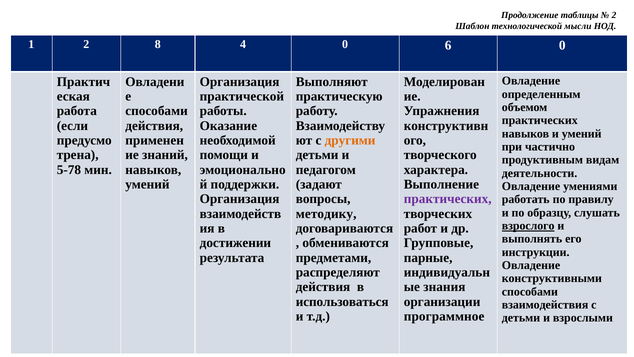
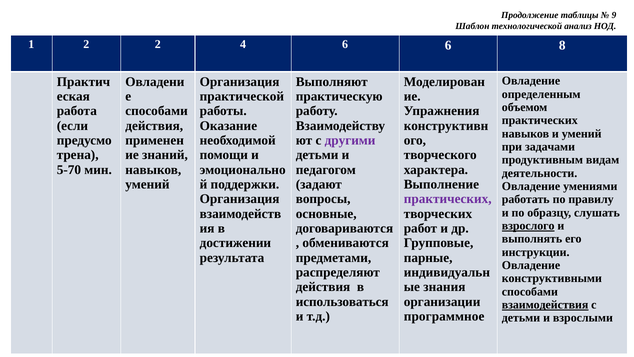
2: 2 -> 9 (614, 15)
мысли: мысли -> анализ (578, 26)
2 8: 8 -> 2 (158, 44)
4 0: 0 -> 6 (345, 44)
6 0: 0 -> 8 (562, 45)
другими colour: orange -> purple (350, 140)
частично: частично -> задачами (550, 147)
5-78: 5-78 -> 5-70 (69, 170)
методику: методику -> основные (326, 214)
взаимодействия underline: none -> present (545, 305)
